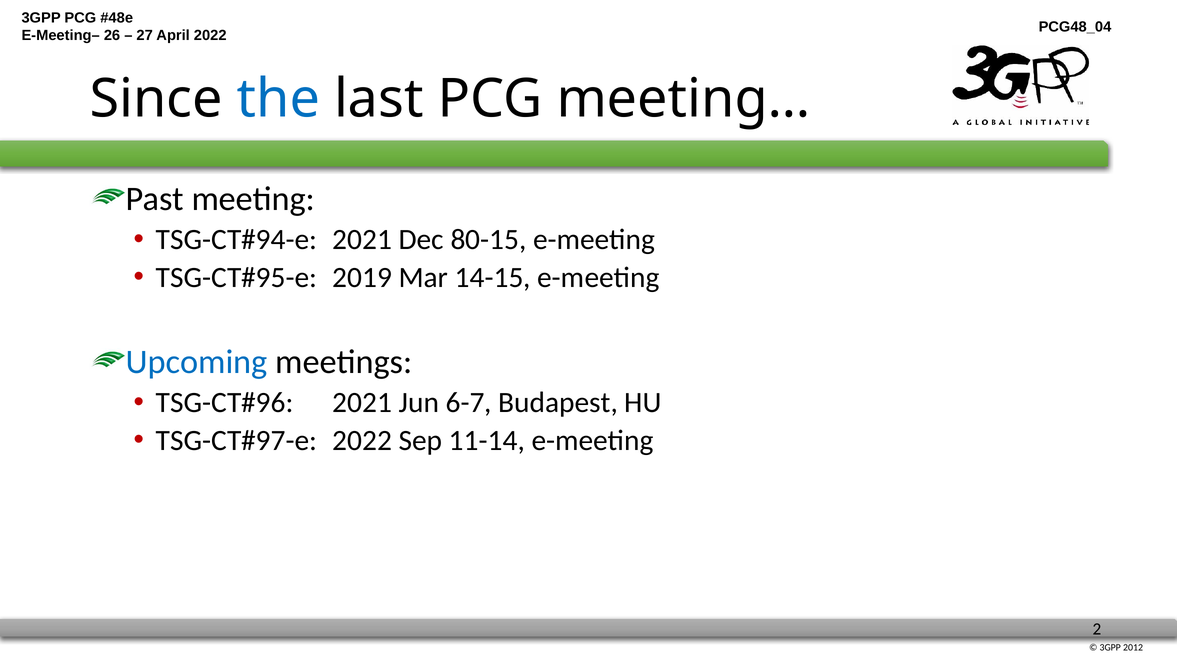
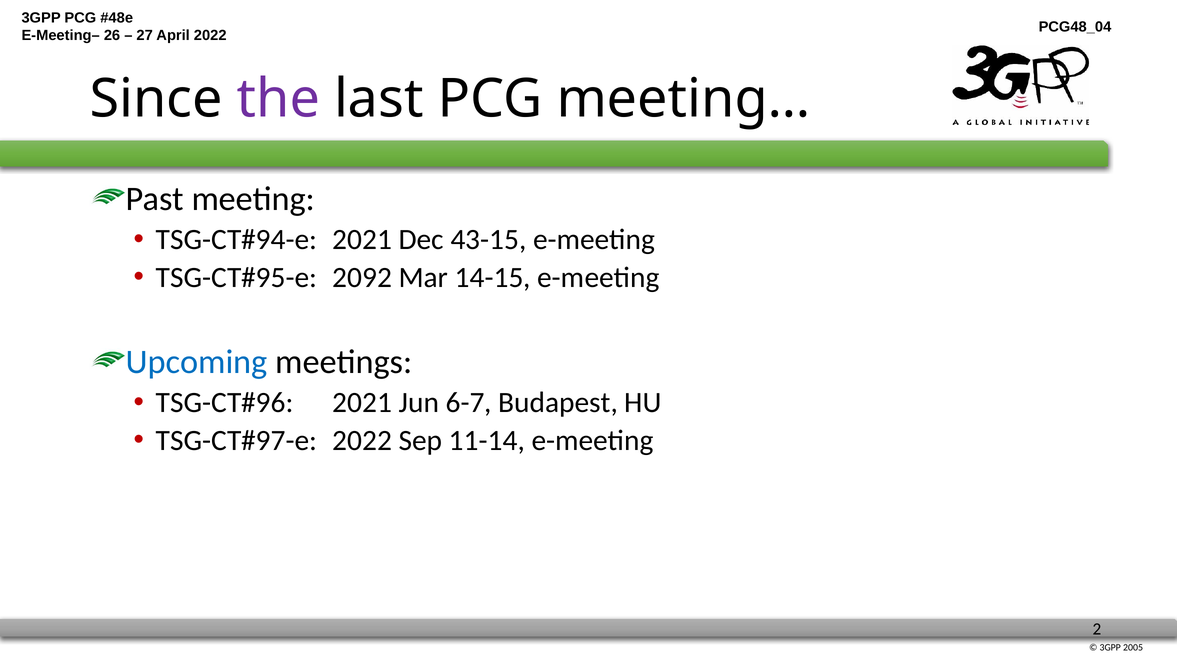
the colour: blue -> purple (279, 99)
80-15: 80-15 -> 43-15 (489, 240)
2019: 2019 -> 2092 (362, 277)
2012: 2012 -> 2005 (1133, 647)
